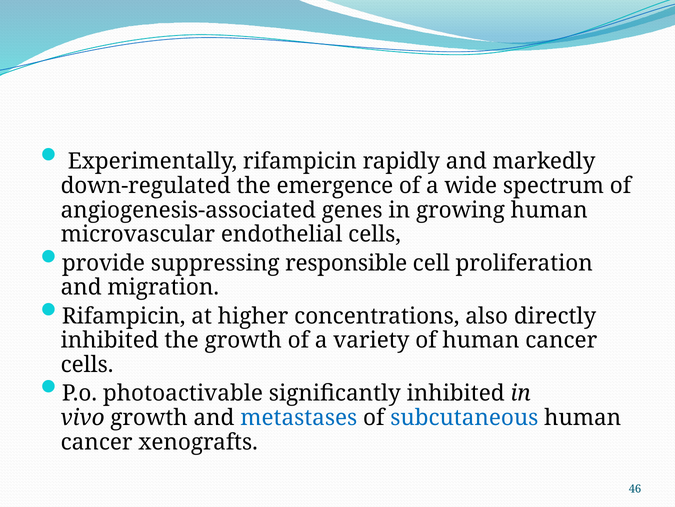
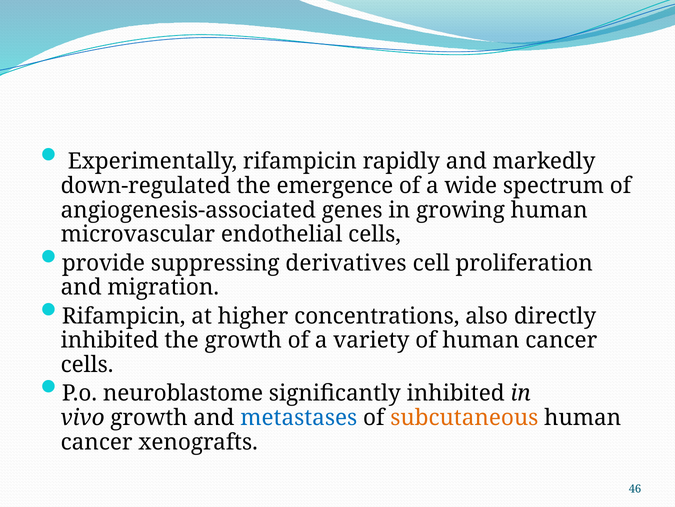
responsible: responsible -> derivatives (346, 263)
photoactivable: photoactivable -> neuroblastome (183, 393)
subcutaneous colour: blue -> orange (464, 417)
